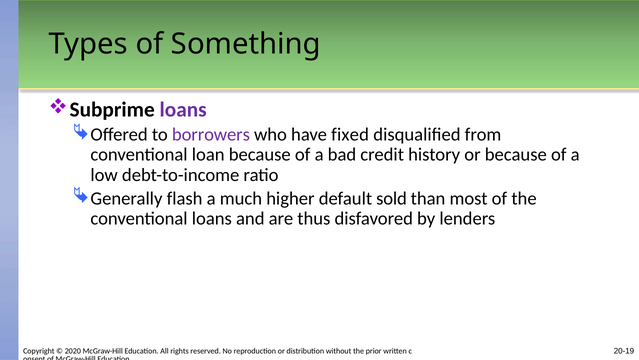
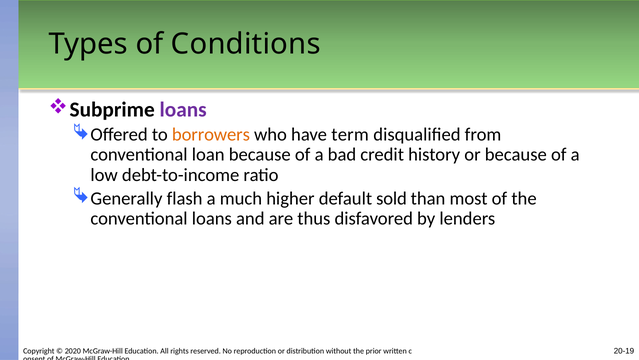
Something: Something -> Conditions (246, 44)
borrowers colour: purple -> orange (211, 134)
fixed: fixed -> term (350, 134)
